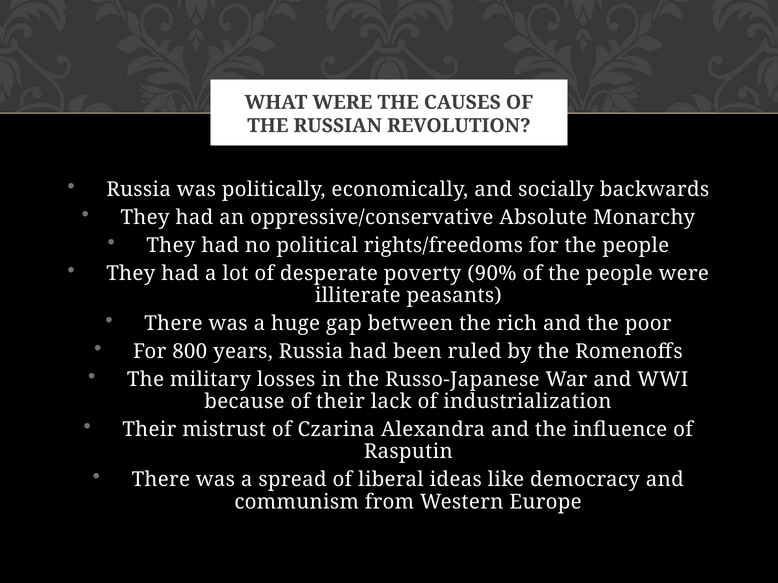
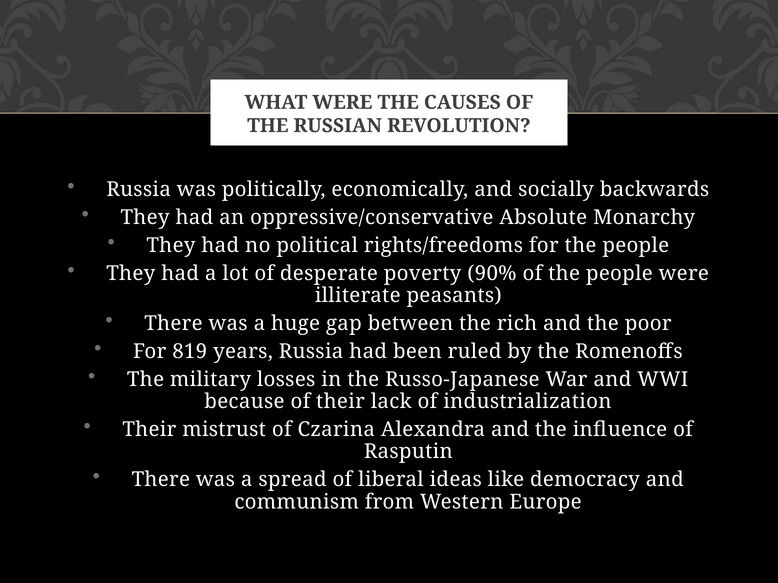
800: 800 -> 819 (190, 352)
